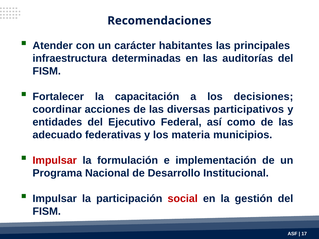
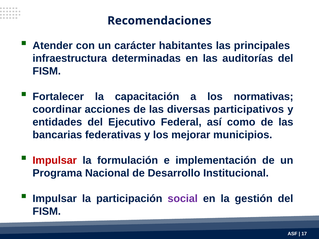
decisiones: decisiones -> normativas (264, 97)
adecuado: adecuado -> bancarias (57, 135)
materia: materia -> mejorar (191, 135)
social colour: red -> purple (183, 199)
